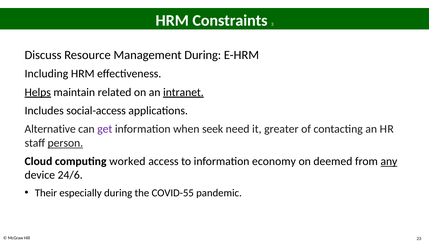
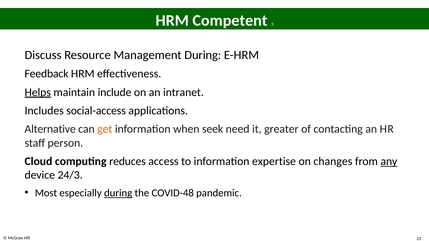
Constraints: Constraints -> Competent (230, 20)
Including: Including -> Feedback (47, 74)
related: related -> include (115, 92)
intranet underline: present -> none (183, 92)
get colour: purple -> orange (105, 129)
person underline: present -> none (65, 143)
worked: worked -> reduces (128, 161)
economy: economy -> expertise (274, 161)
deemed: deemed -> changes (333, 161)
24/6: 24/6 -> 24/3 (70, 175)
Their: Their -> Most (46, 193)
during underline: none -> present (118, 193)
COVID-55: COVID-55 -> COVID-48 (173, 193)
